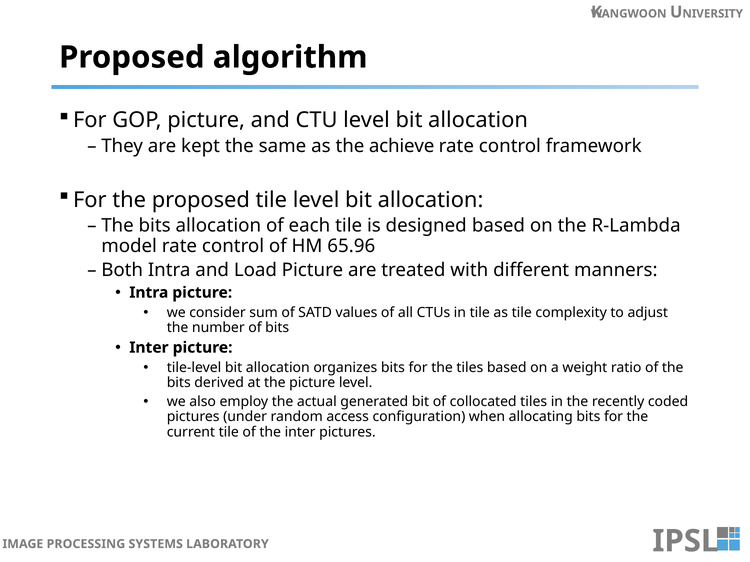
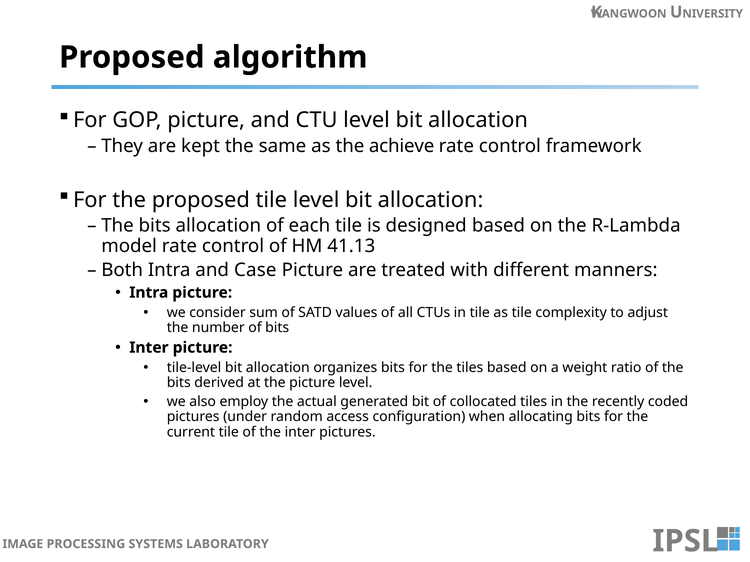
65.96: 65.96 -> 41.13 (351, 246)
Load: Load -> Case (255, 270)
